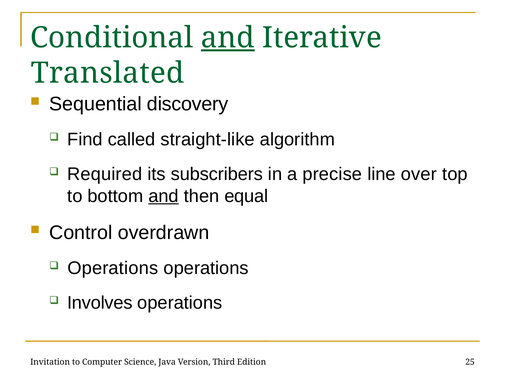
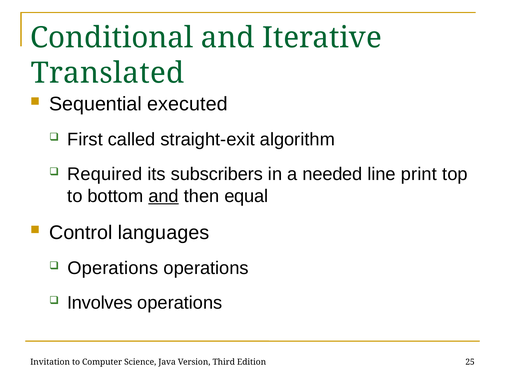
and underline: present -> none (228, 38)
discovery: discovery -> executed (187, 104)
Find: Find -> First (85, 139)
straight-like: straight-like -> straight-exit (208, 139)
precise: precise -> needed (332, 174)
over: over -> print (419, 174)
overdrawn: overdrawn -> languages (164, 233)
